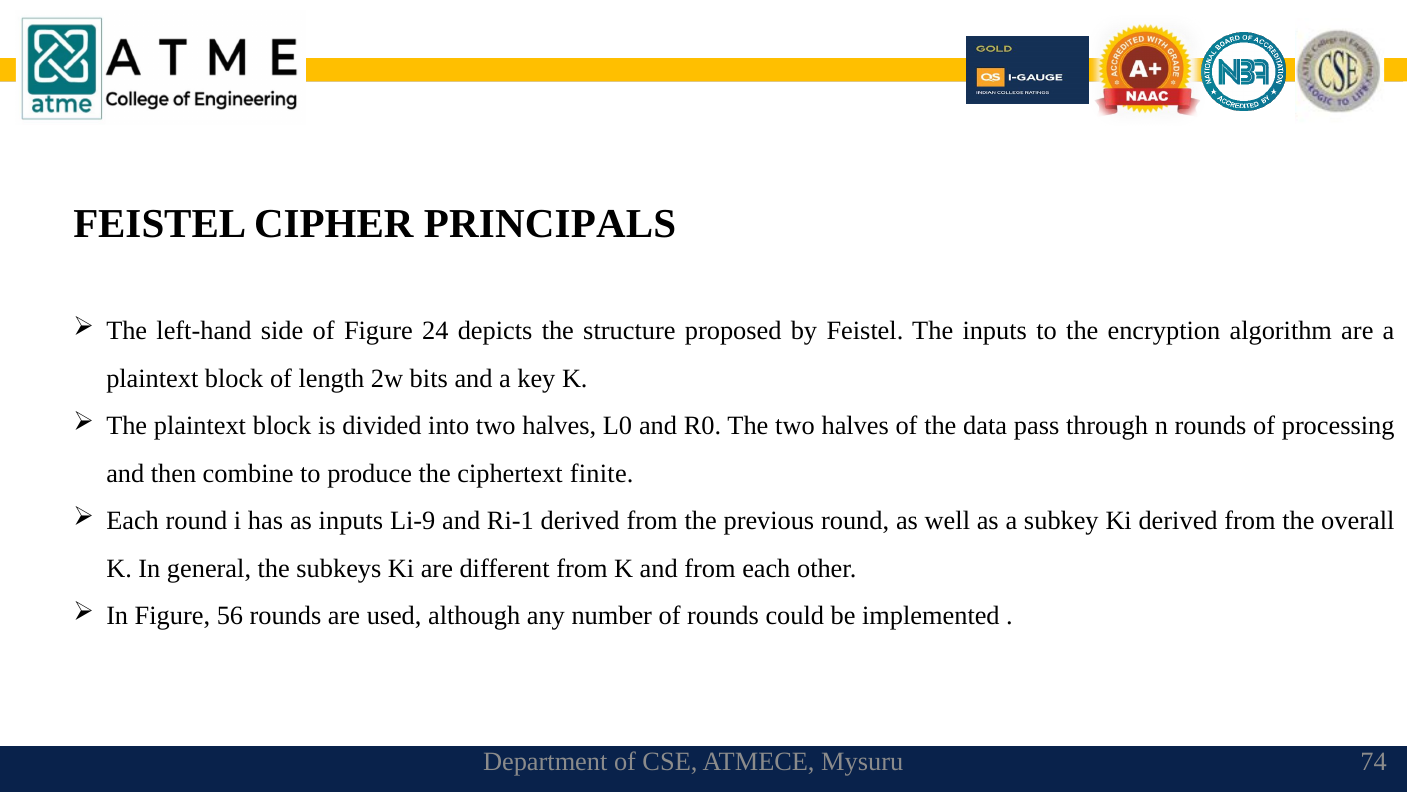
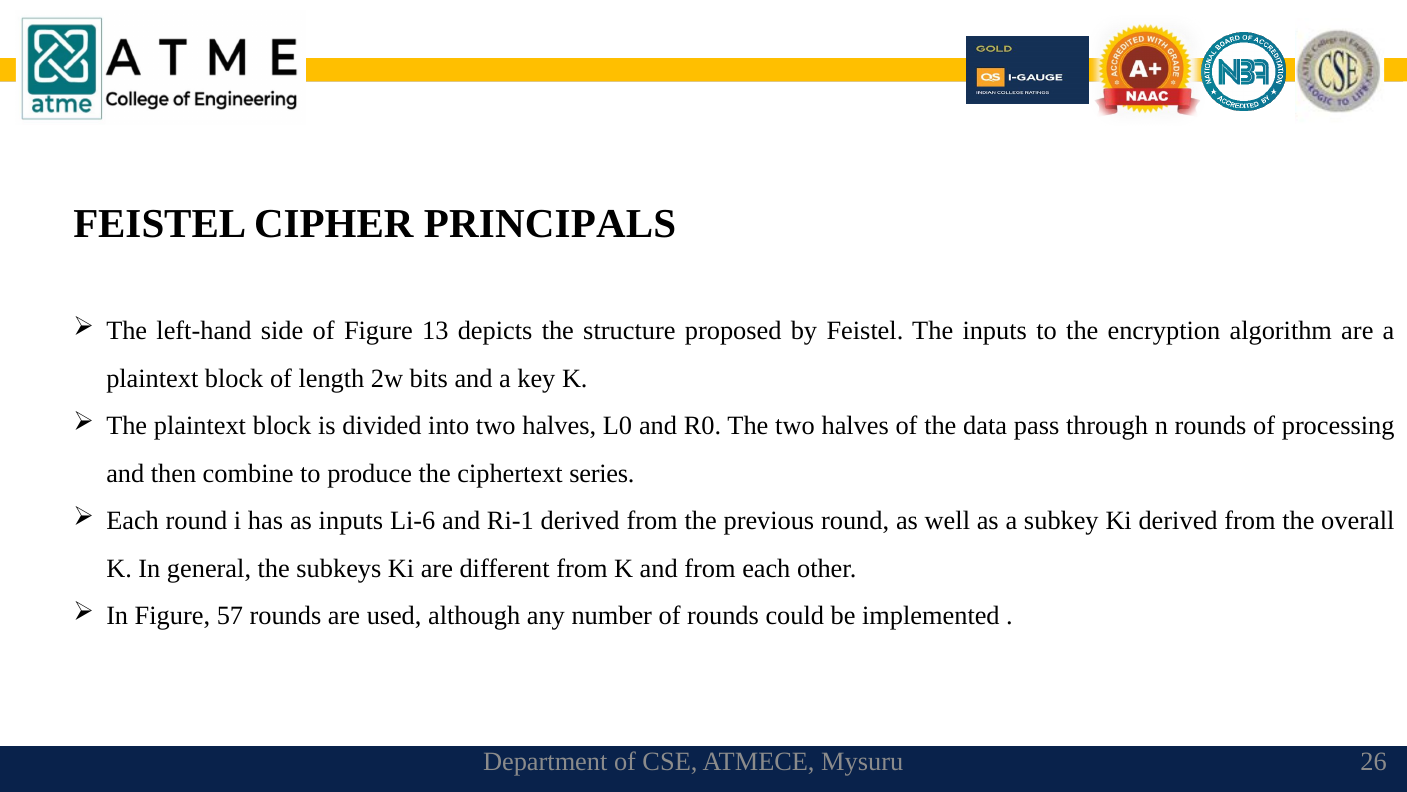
24: 24 -> 13 (435, 331)
finite: finite -> series (602, 473)
Li-9: Li-9 -> Li-6 (413, 521)
56: 56 -> 57 (230, 616)
74: 74 -> 26 (1374, 761)
